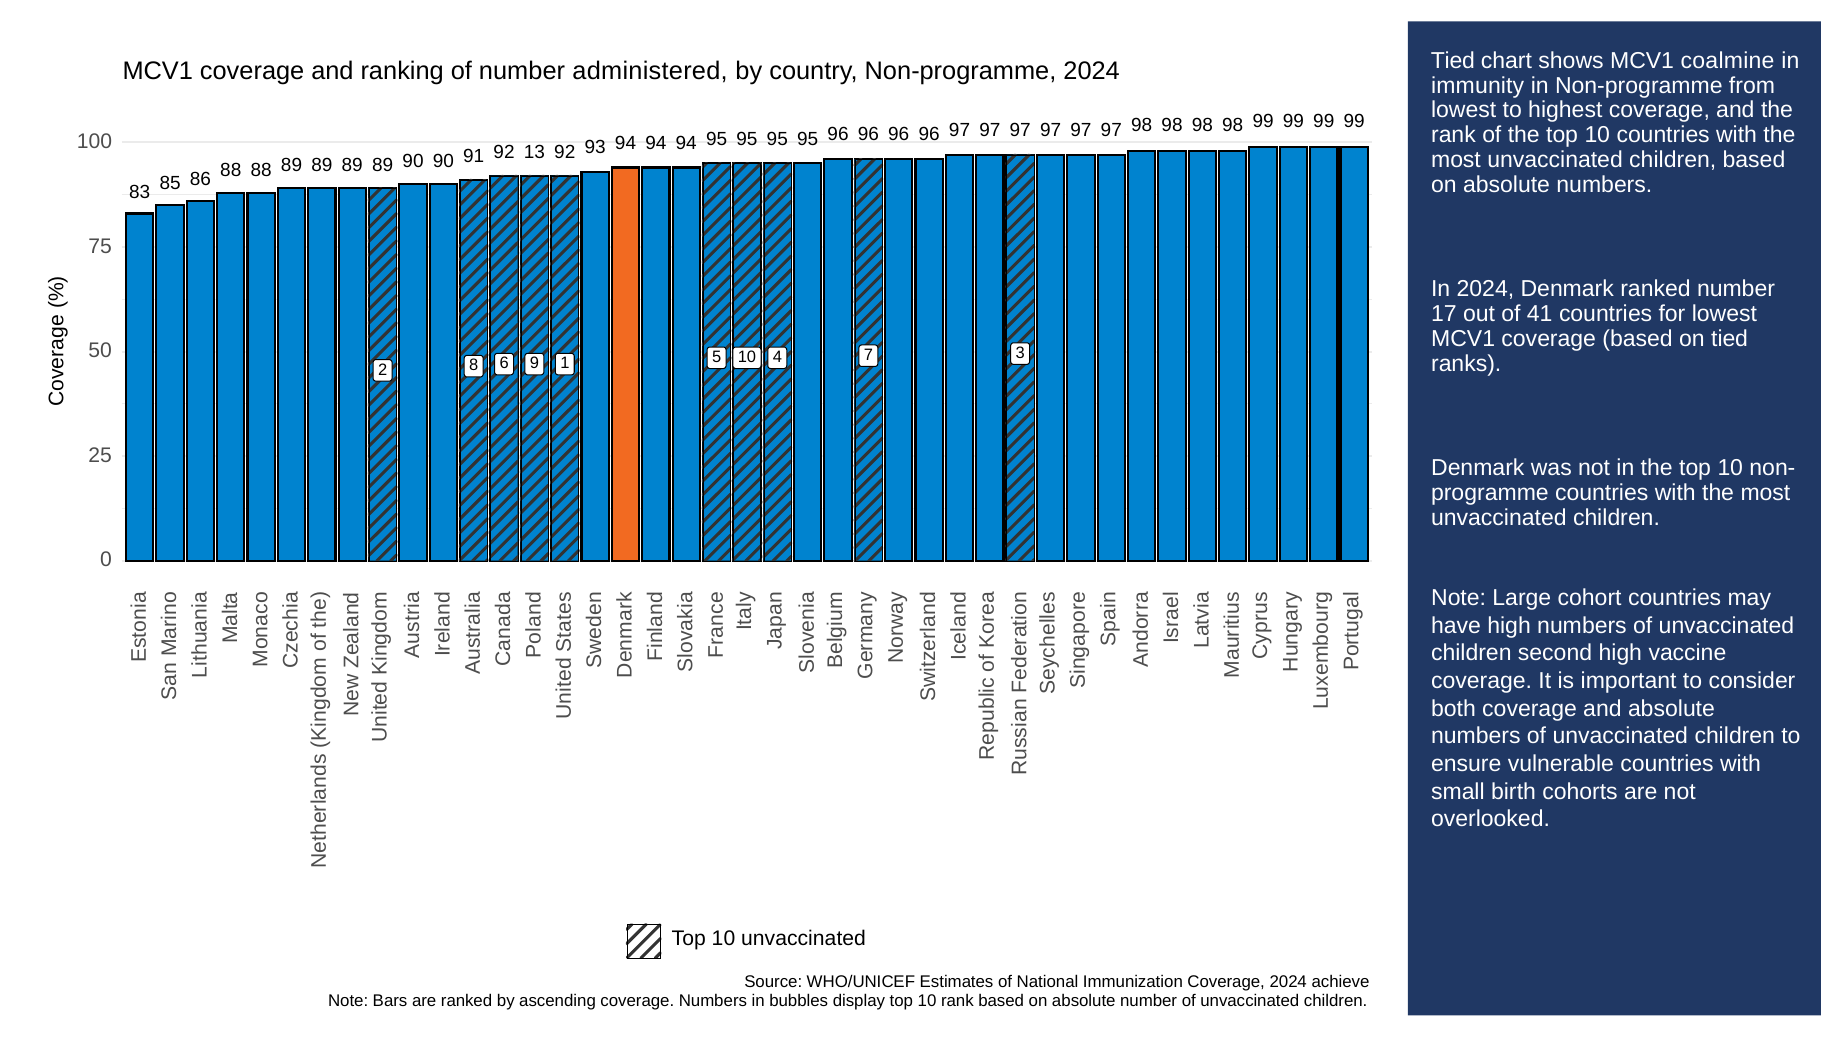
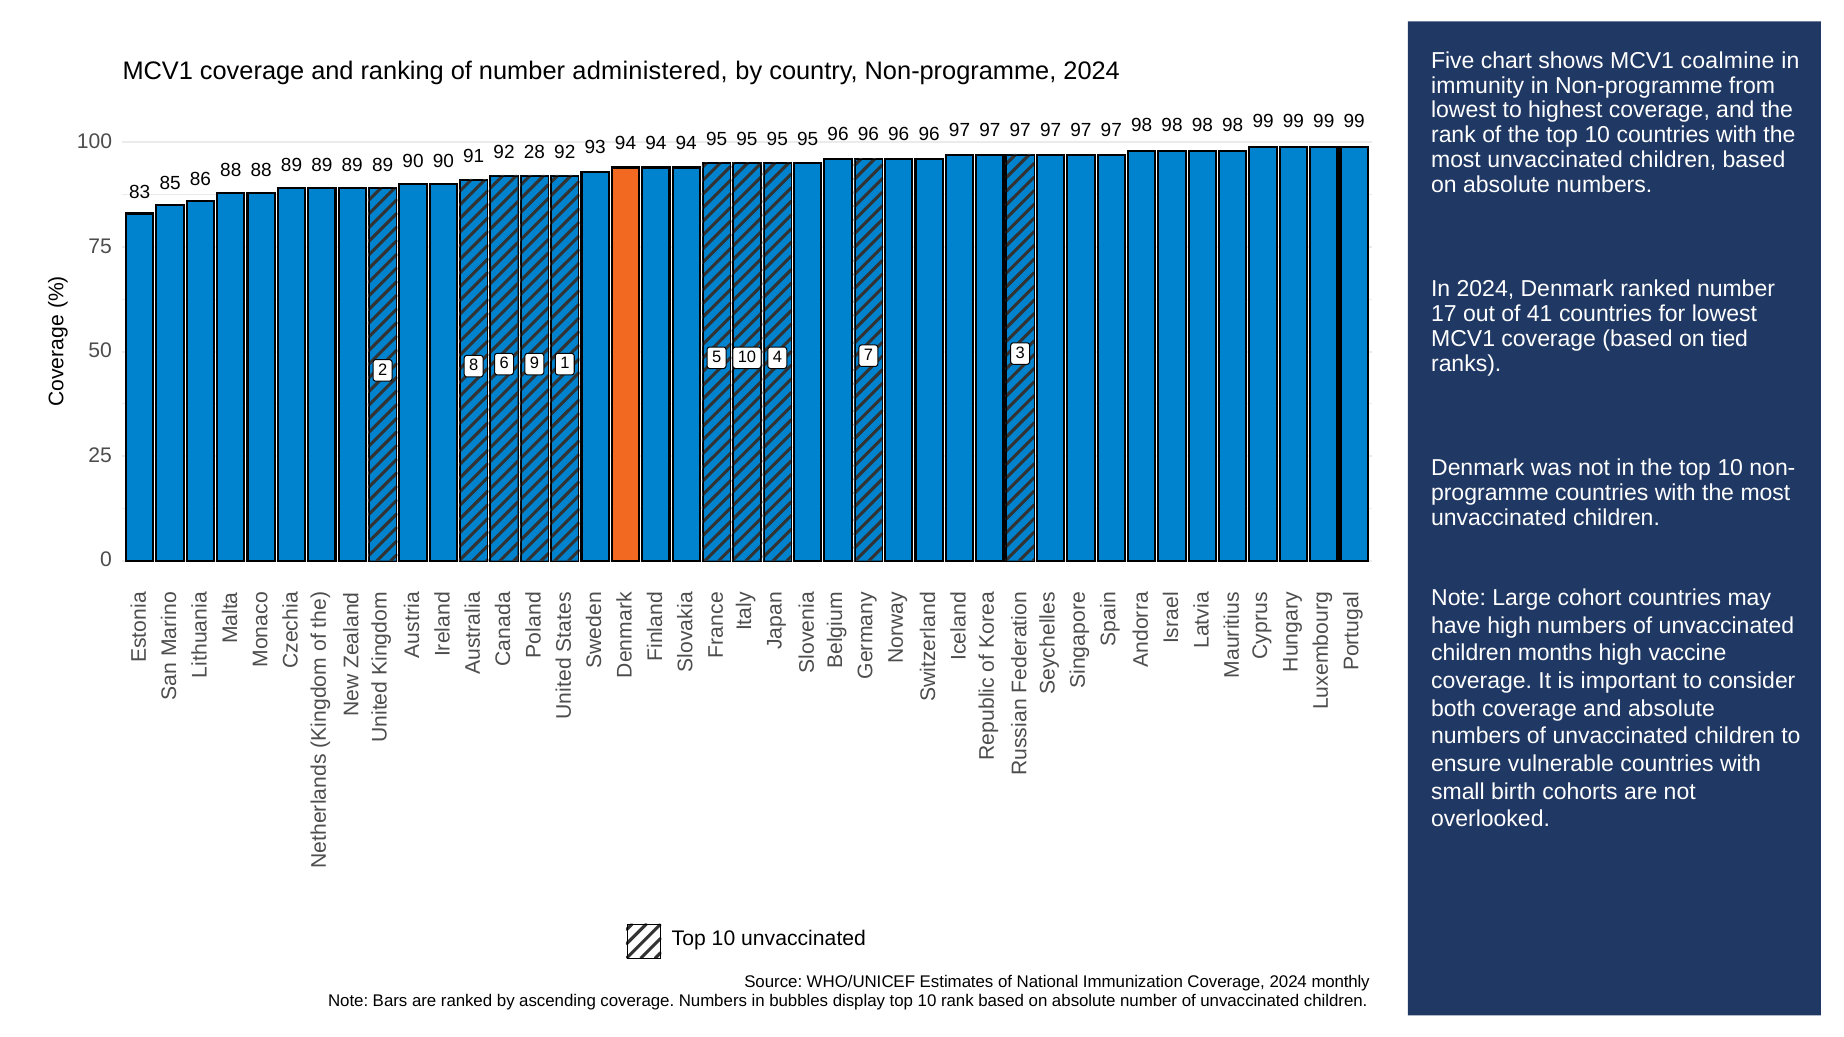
Tied: Tied -> Five (1453, 61)
13: 13 -> 28 (534, 152)
second: second -> months (1555, 653)
achieve: achieve -> monthly (1341, 983)
